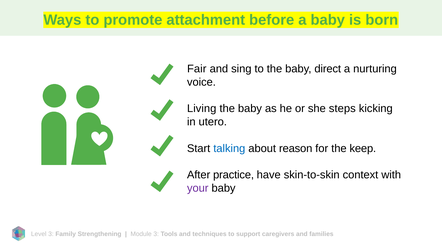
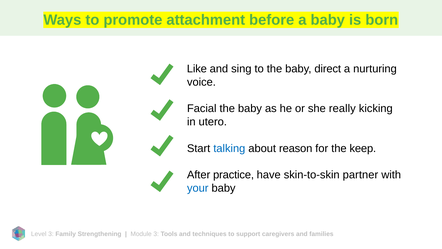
Fair: Fair -> Like (197, 69)
Living: Living -> Facial (202, 108)
steps: steps -> really (342, 108)
context: context -> partner (360, 175)
your colour: purple -> blue (198, 188)
